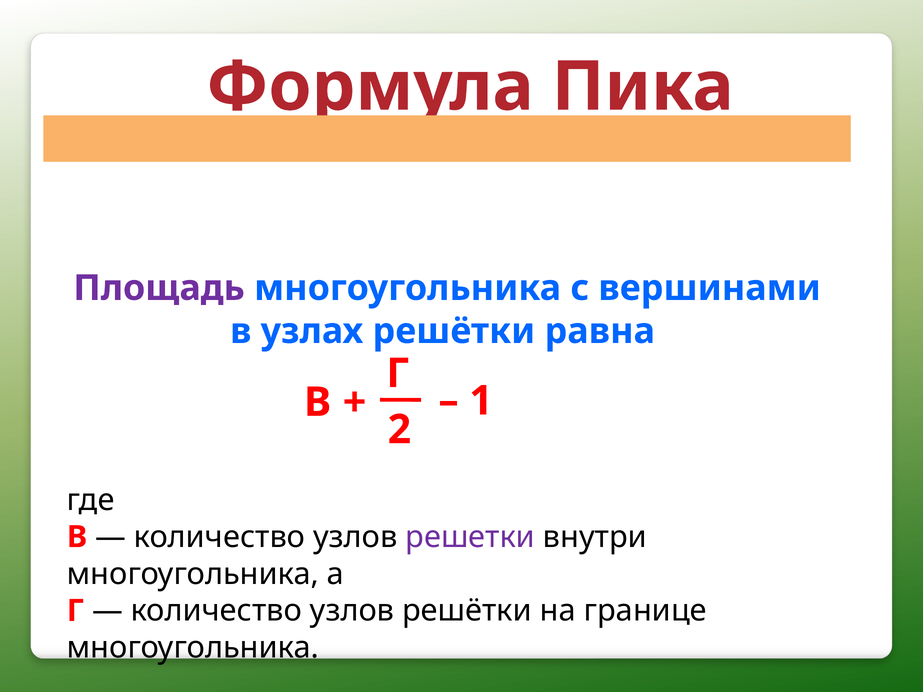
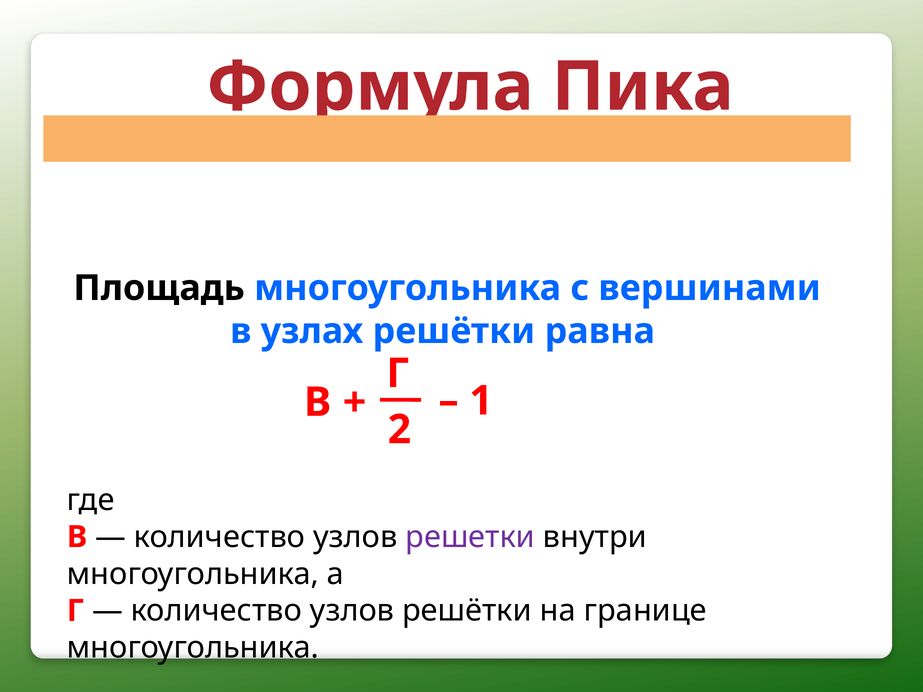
Площадь colour: purple -> black (159, 288)
